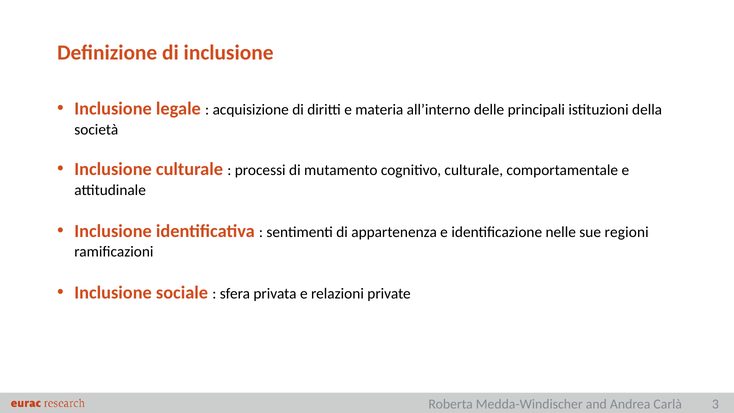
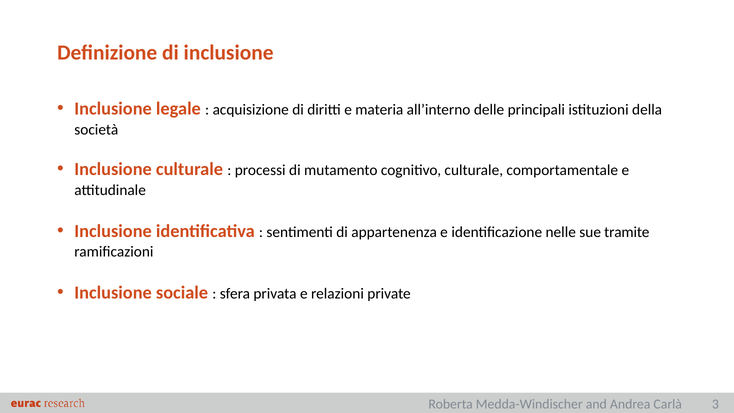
regioni: regioni -> tramite (627, 232)
